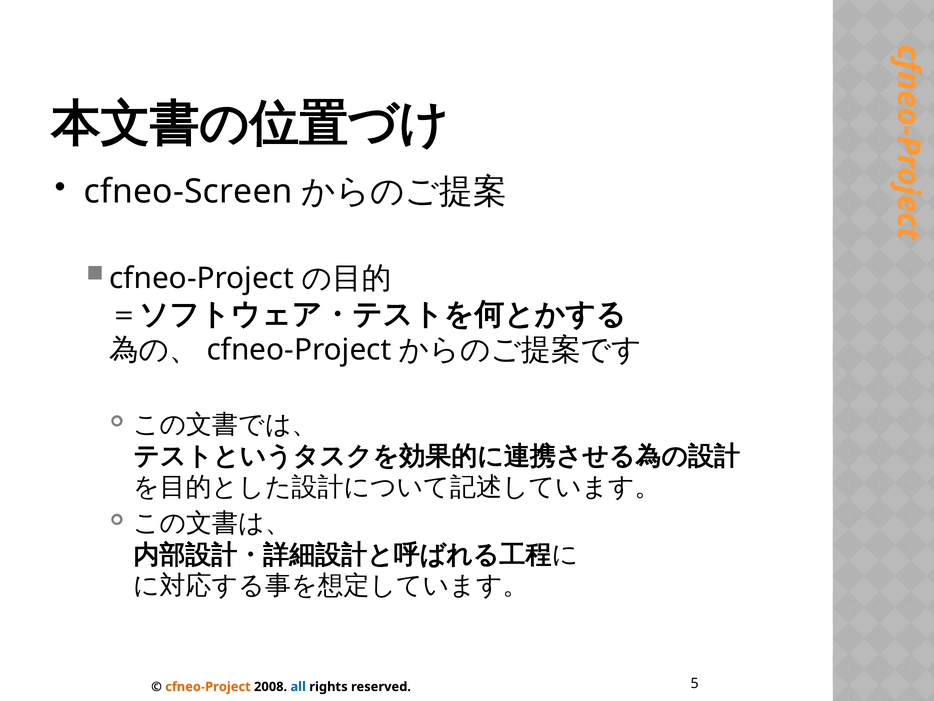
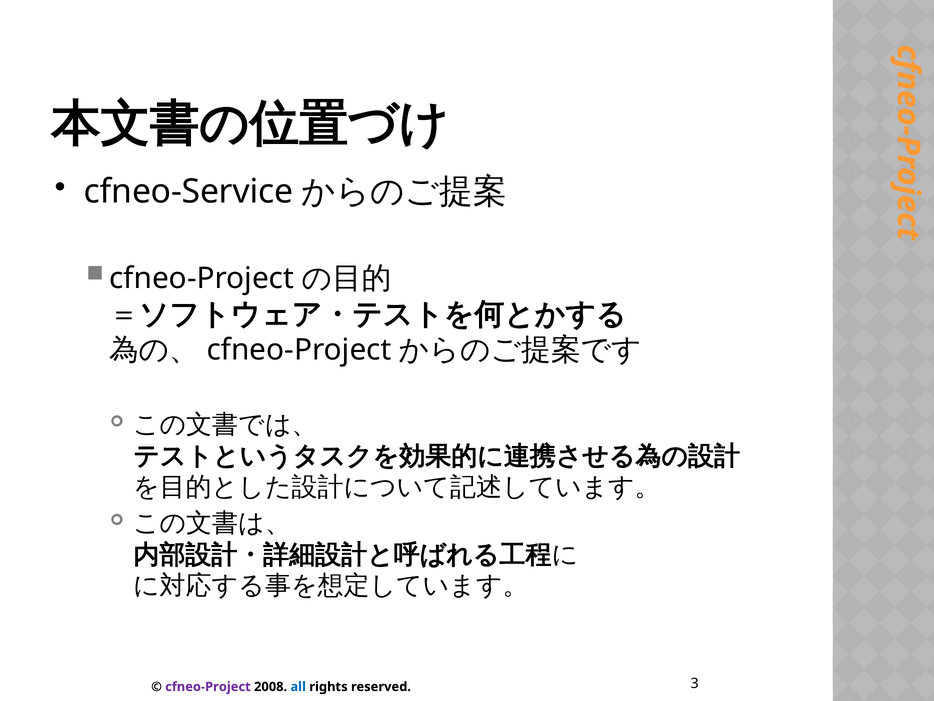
cfneo-Screen: cfneo-Screen -> cfneo-Service (189, 192)
cfneo-Project colour: orange -> purple (208, 686)
5: 5 -> 3 (695, 683)
